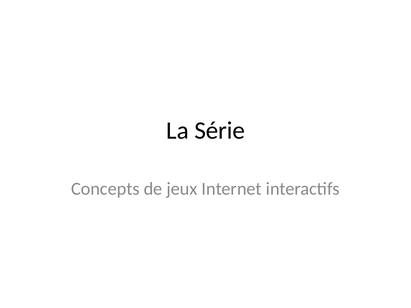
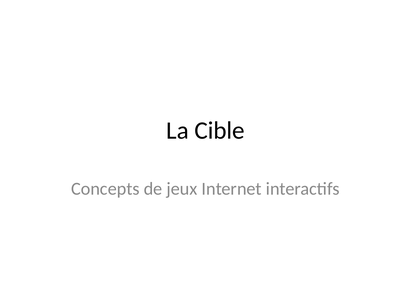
Série: Série -> Cible (220, 131)
